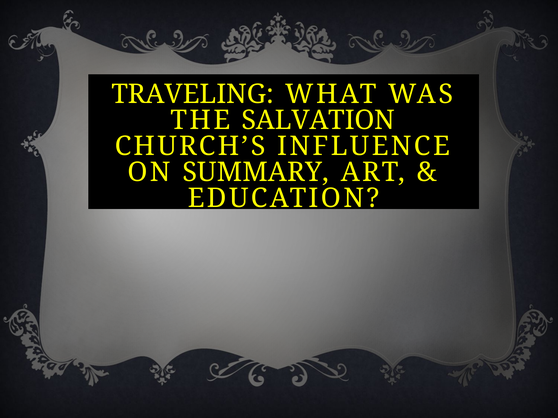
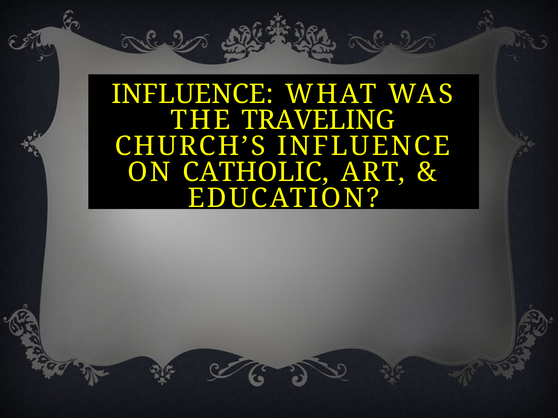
TRAVELING: TRAVELING -> INFLUENCE (193, 94)
SALVATION: SALVATION -> TRAVELING (318, 120)
SUMMARY: SUMMARY -> CATHOLIC (256, 172)
